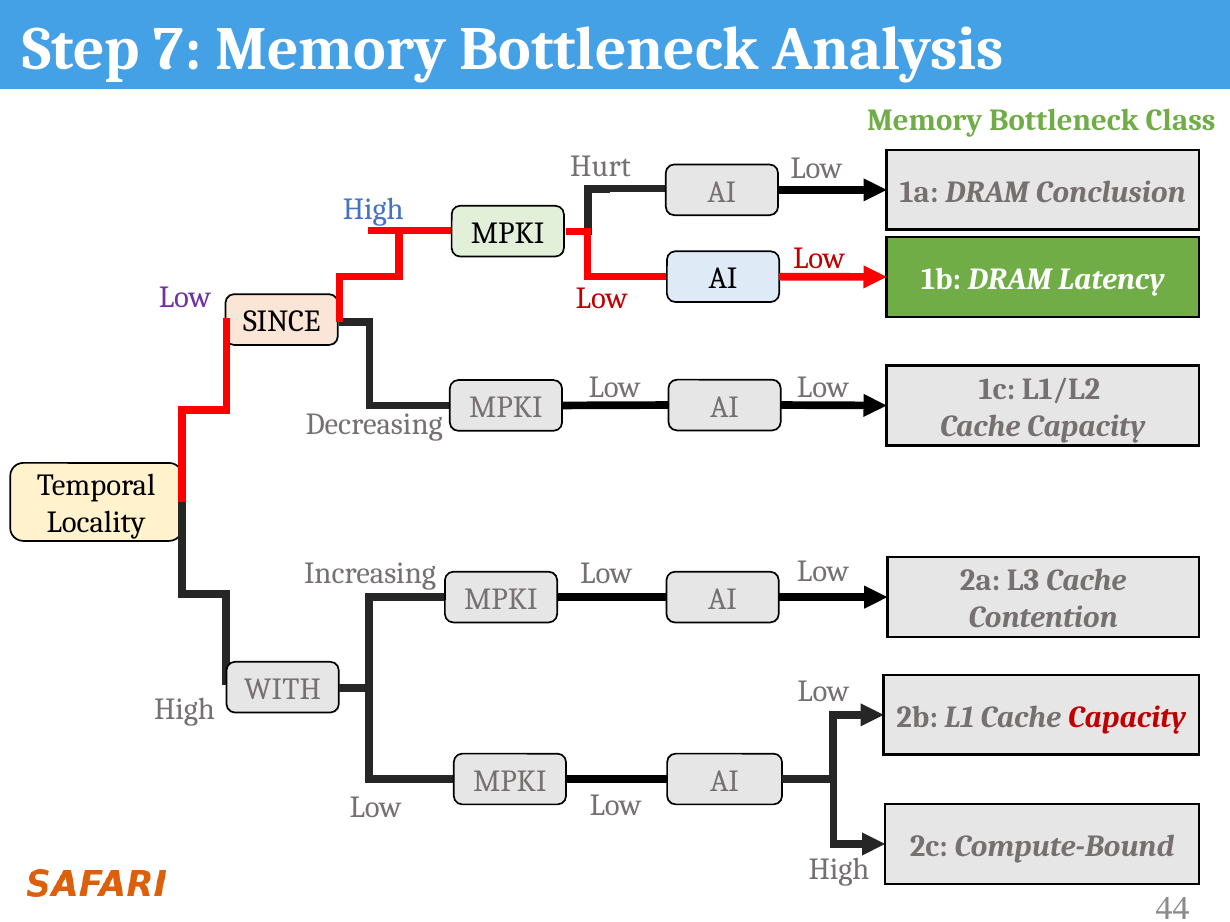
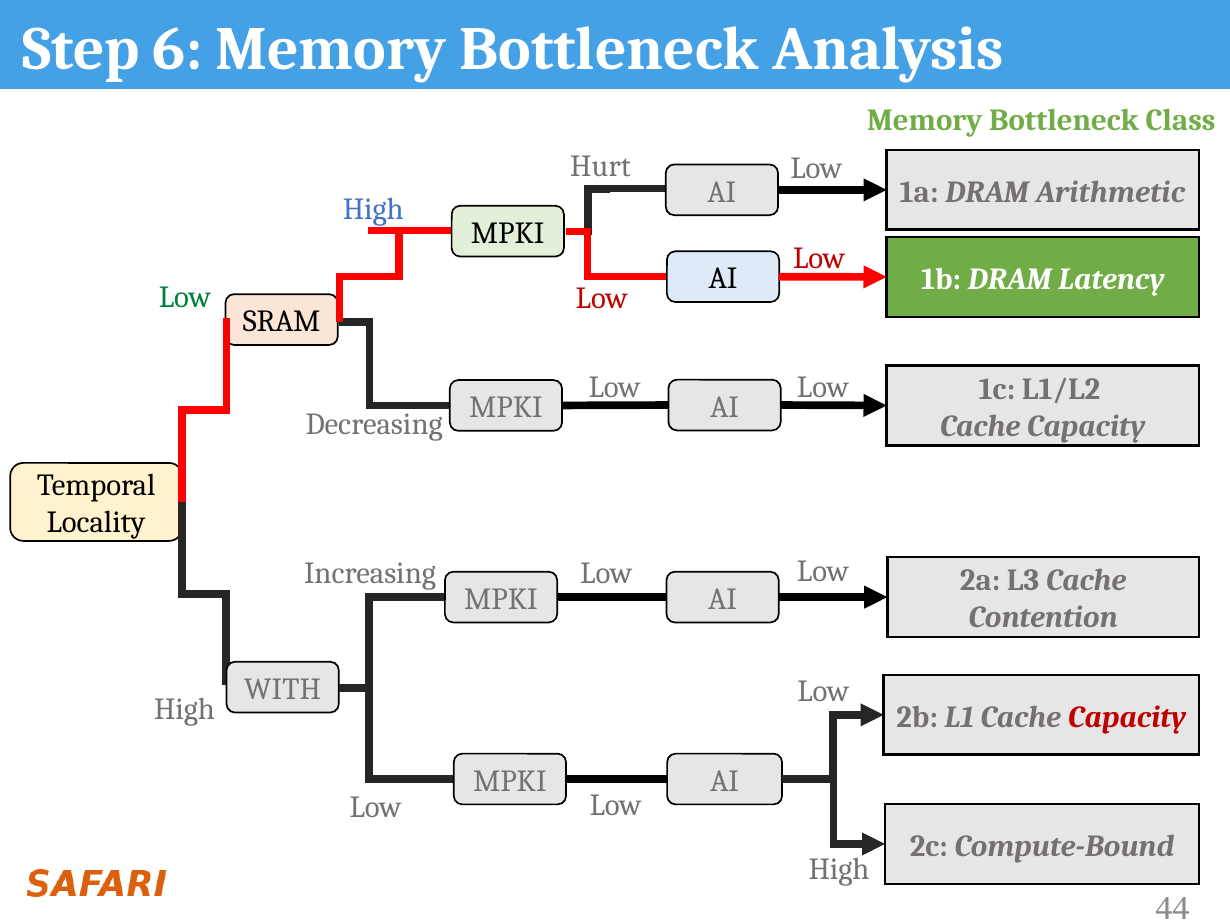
7: 7 -> 6 (178, 49)
Conclusion: Conclusion -> Arithmetic (1111, 192)
Low colour: purple -> green (185, 298)
SINCE: SINCE -> SRAM (282, 322)
